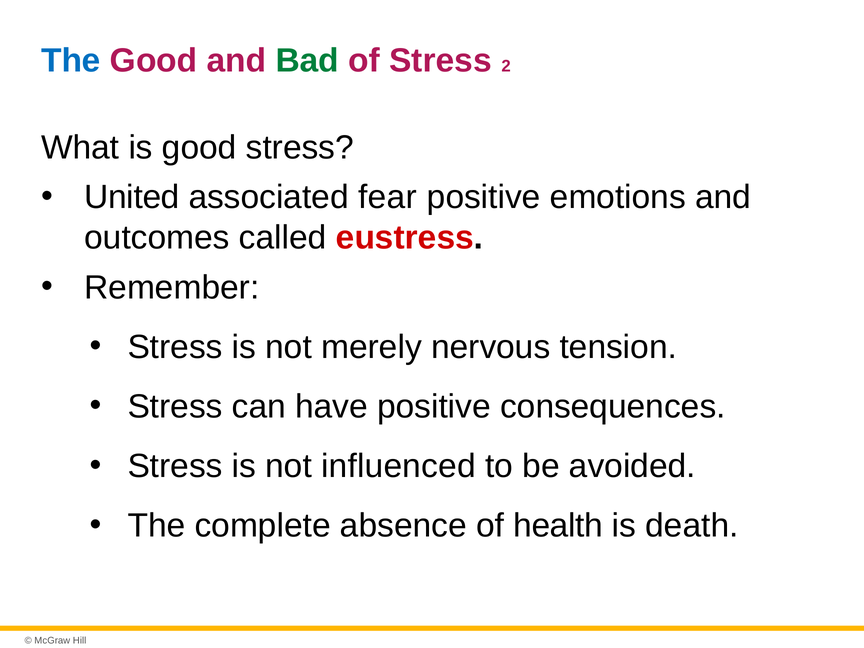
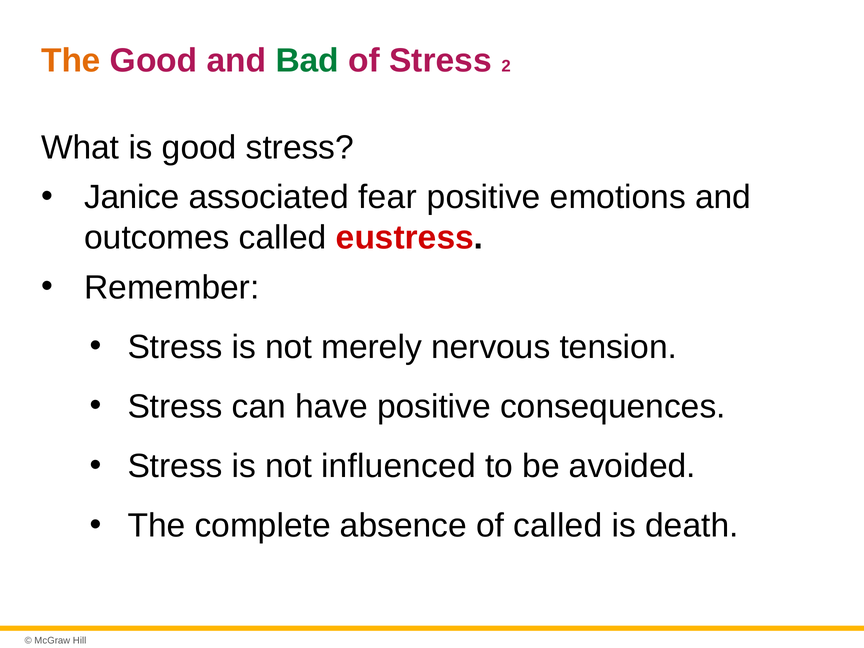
The colour: blue -> orange (71, 61)
United: United -> Janice (132, 197)
of health: health -> called (558, 526)
